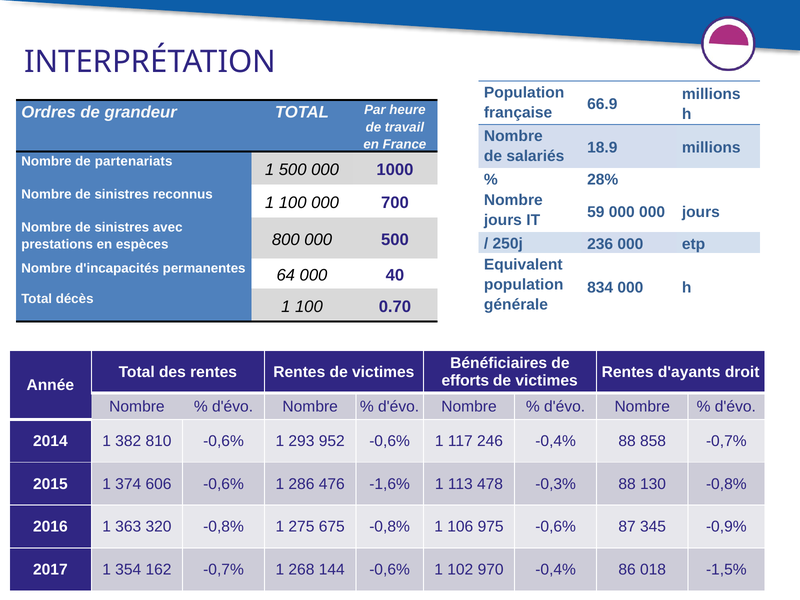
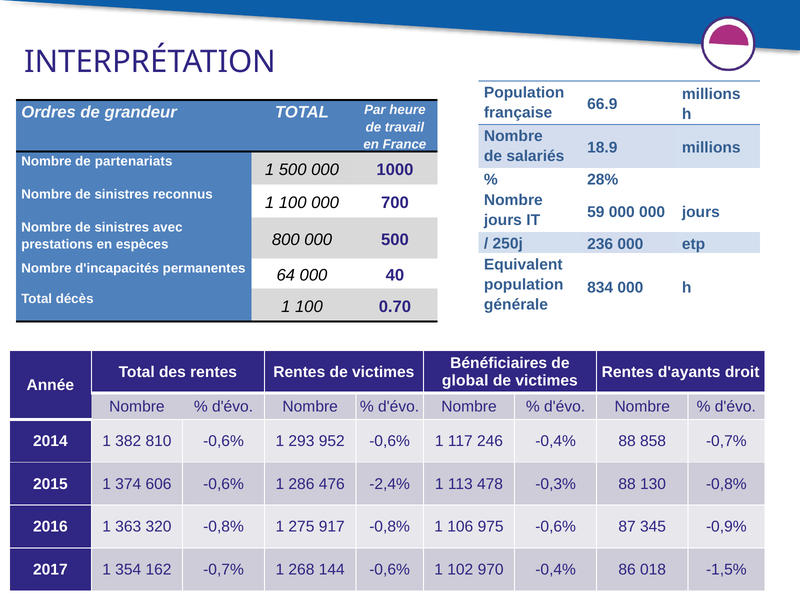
efforts: efforts -> global (465, 381)
-1,6%: -1,6% -> -2,4% (390, 484)
675: 675 -> 917 (332, 527)
